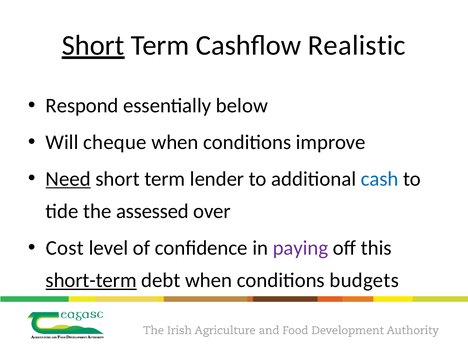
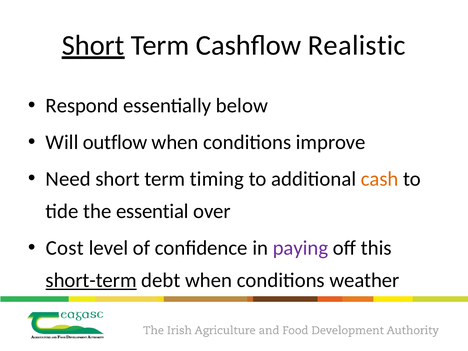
cheque: cheque -> outflow (115, 142)
Need underline: present -> none (68, 179)
lender: lender -> timing (217, 179)
cash colour: blue -> orange (380, 179)
assessed: assessed -> essential (152, 211)
budgets: budgets -> weather (364, 280)
